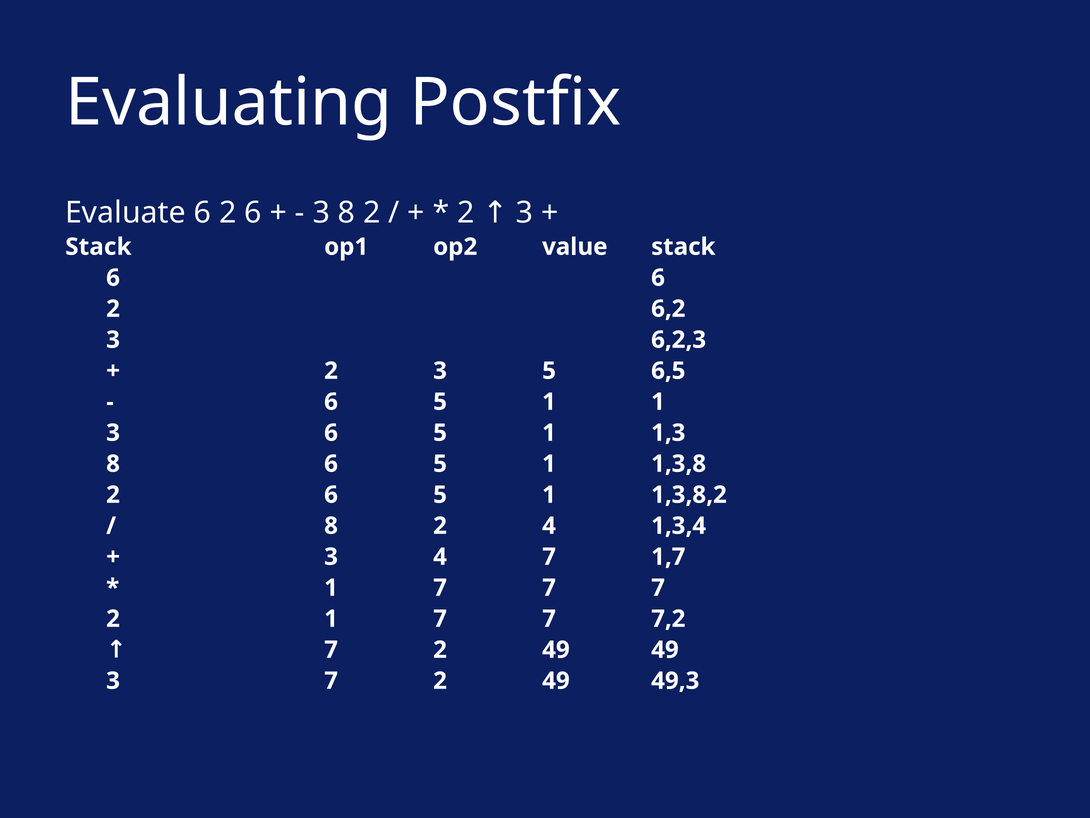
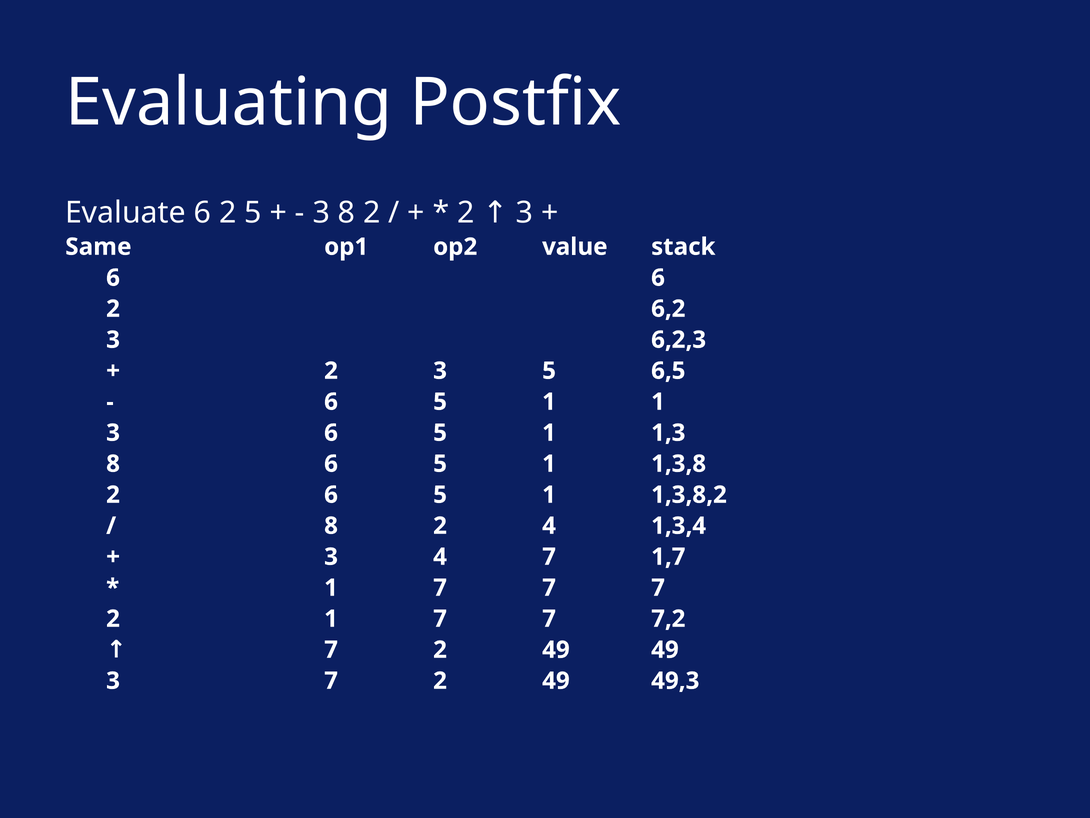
6 2 6: 6 -> 5 (253, 212)
Stack: Stack -> Same (98, 247)
